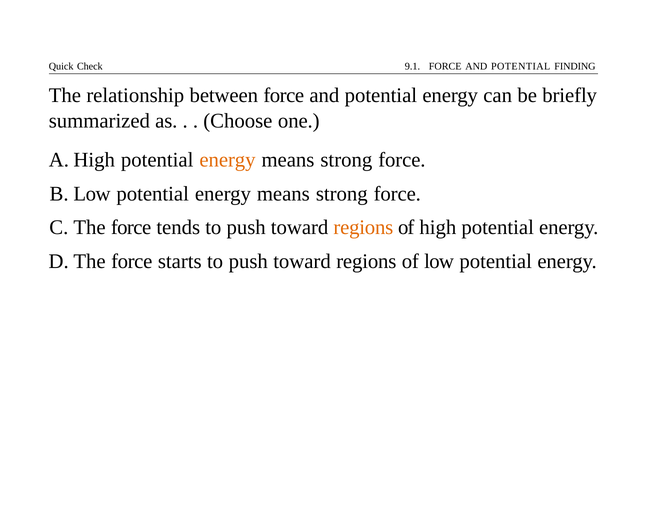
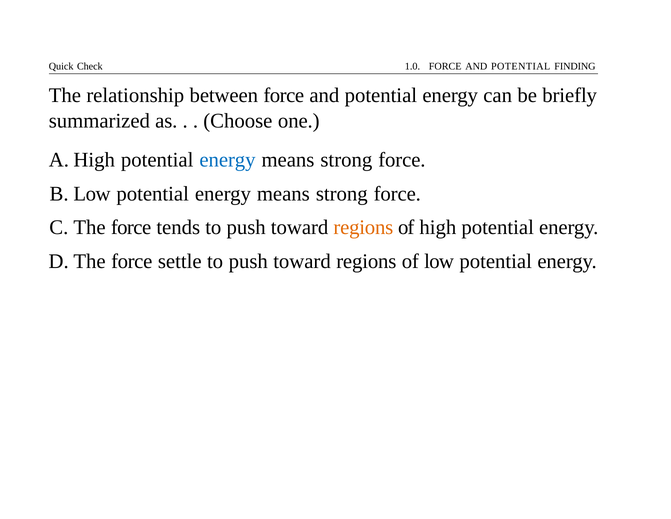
9.1: 9.1 -> 1.0 (412, 66)
energy colour: orange -> blue (228, 160)
starts: starts -> settle (180, 261)
